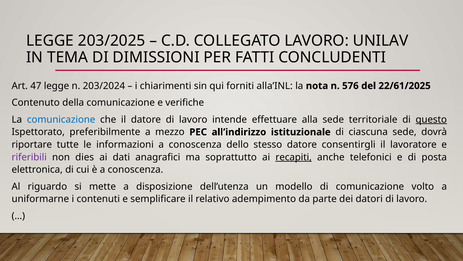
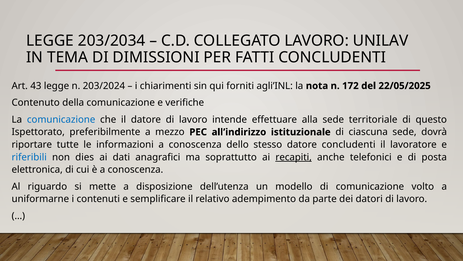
203/2025: 203/2025 -> 203/2034 (112, 41)
47: 47 -> 43 (36, 86)
alla’INL: alla’INL -> agli’INL (275, 86)
576: 576 -> 172 (350, 86)
22/61/2025: 22/61/2025 -> 22/05/2025 (405, 86)
questo underline: present -> none (431, 119)
datore consentirgli: consentirgli -> concludenti (349, 144)
riferibili colour: purple -> blue (29, 157)
